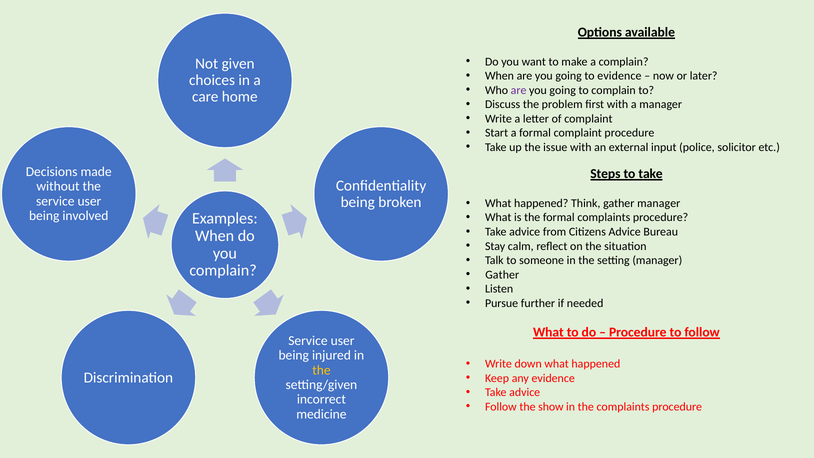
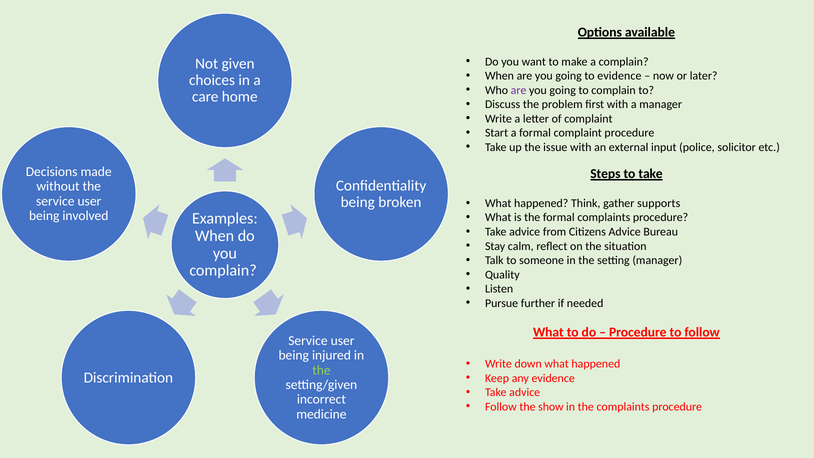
gather manager: manager -> supports (659, 203)
Gather: Gather -> Quality (502, 275)
the colour: yellow -> light green (321, 370)
